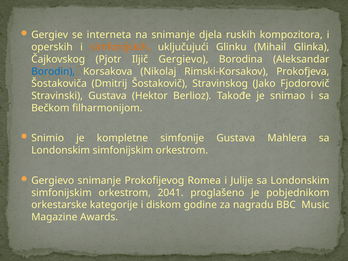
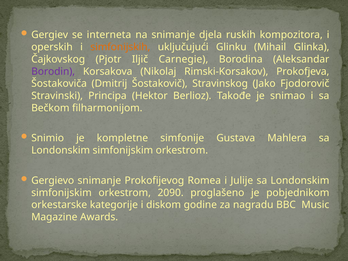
Iljič Gergievo: Gergievo -> Carnegie (183, 59)
Borodin colour: blue -> purple (53, 71)
Stravinski Gustava: Gustava -> Principa (107, 96)
2041: 2041 -> 2090 (171, 193)
